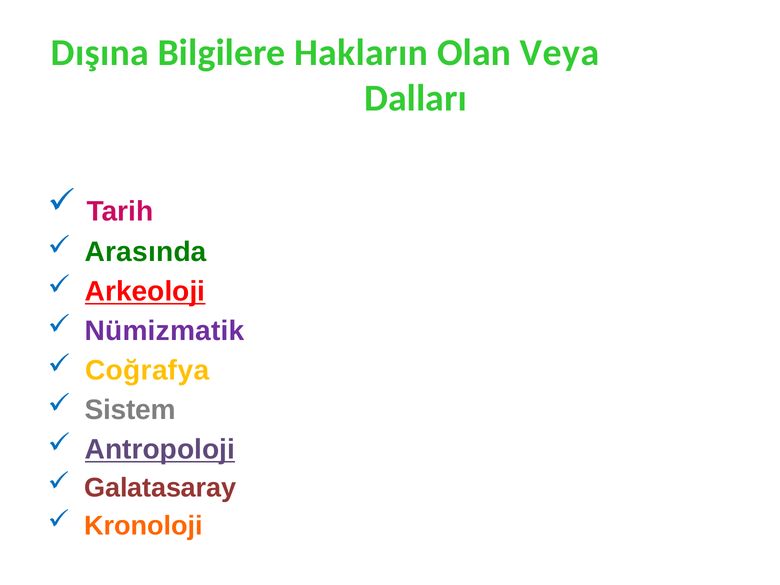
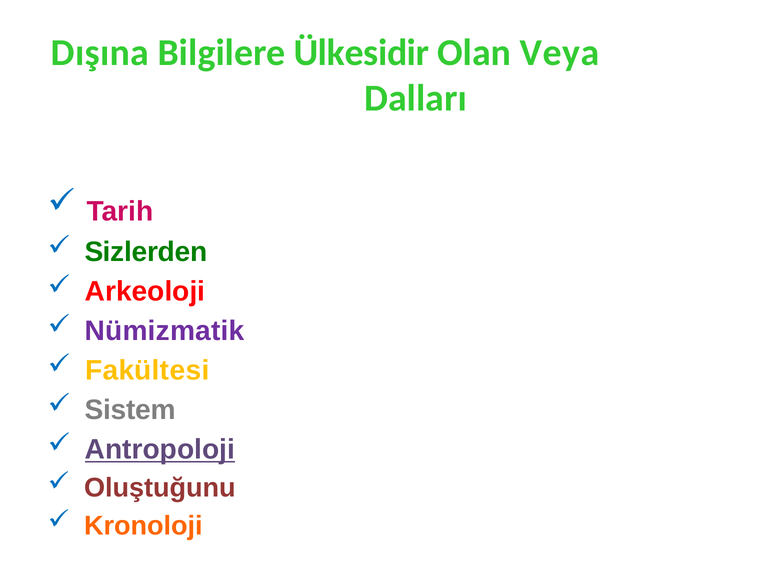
Hakların: Hakların -> Ülkesidir (361, 53)
Arasında: Arasında -> Sizlerden (146, 252)
Arkeoloji underline: present -> none (145, 292)
Coğrafya: Coğrafya -> Fakültesi (147, 371)
Galatasaray: Galatasaray -> Oluştuğunu (160, 488)
